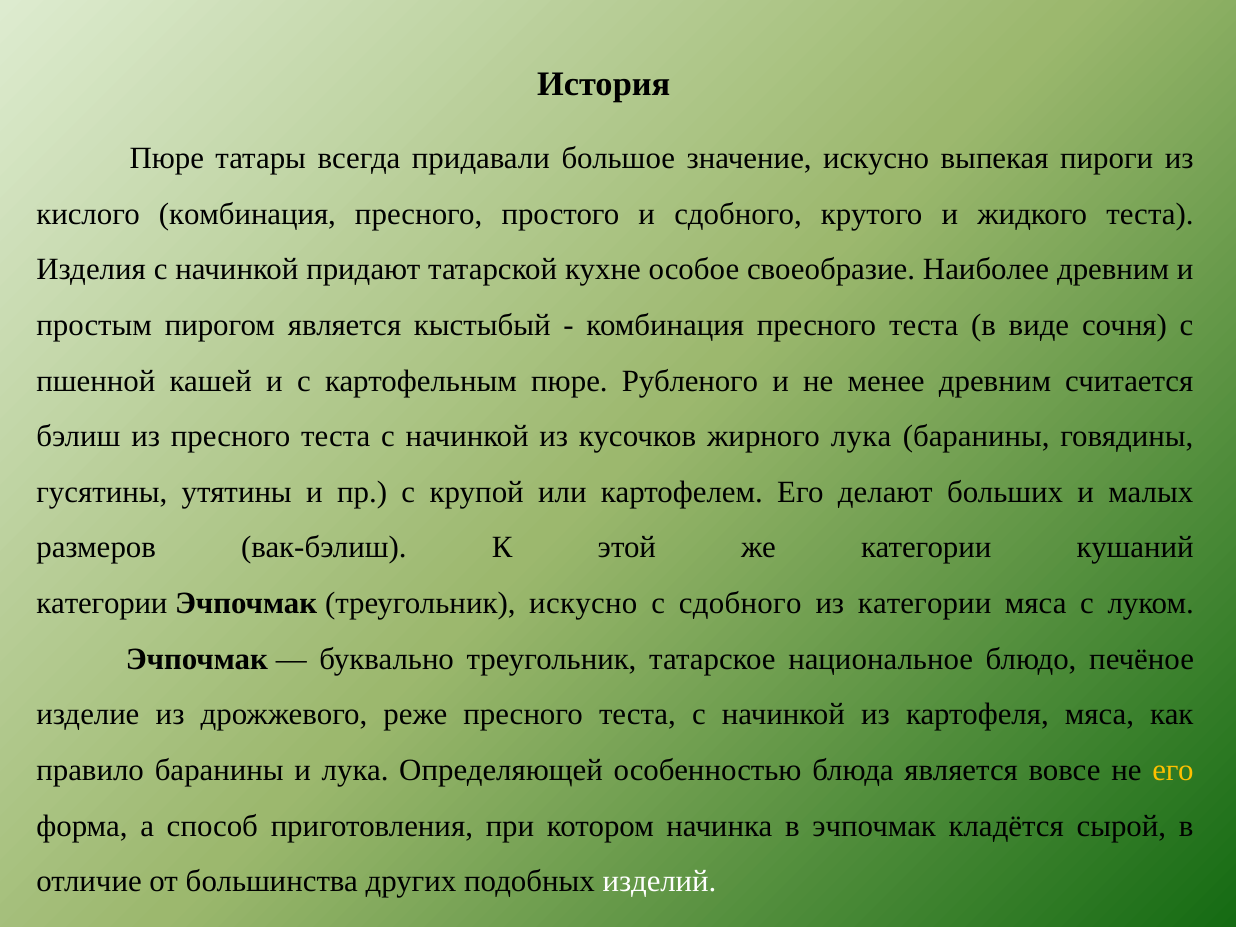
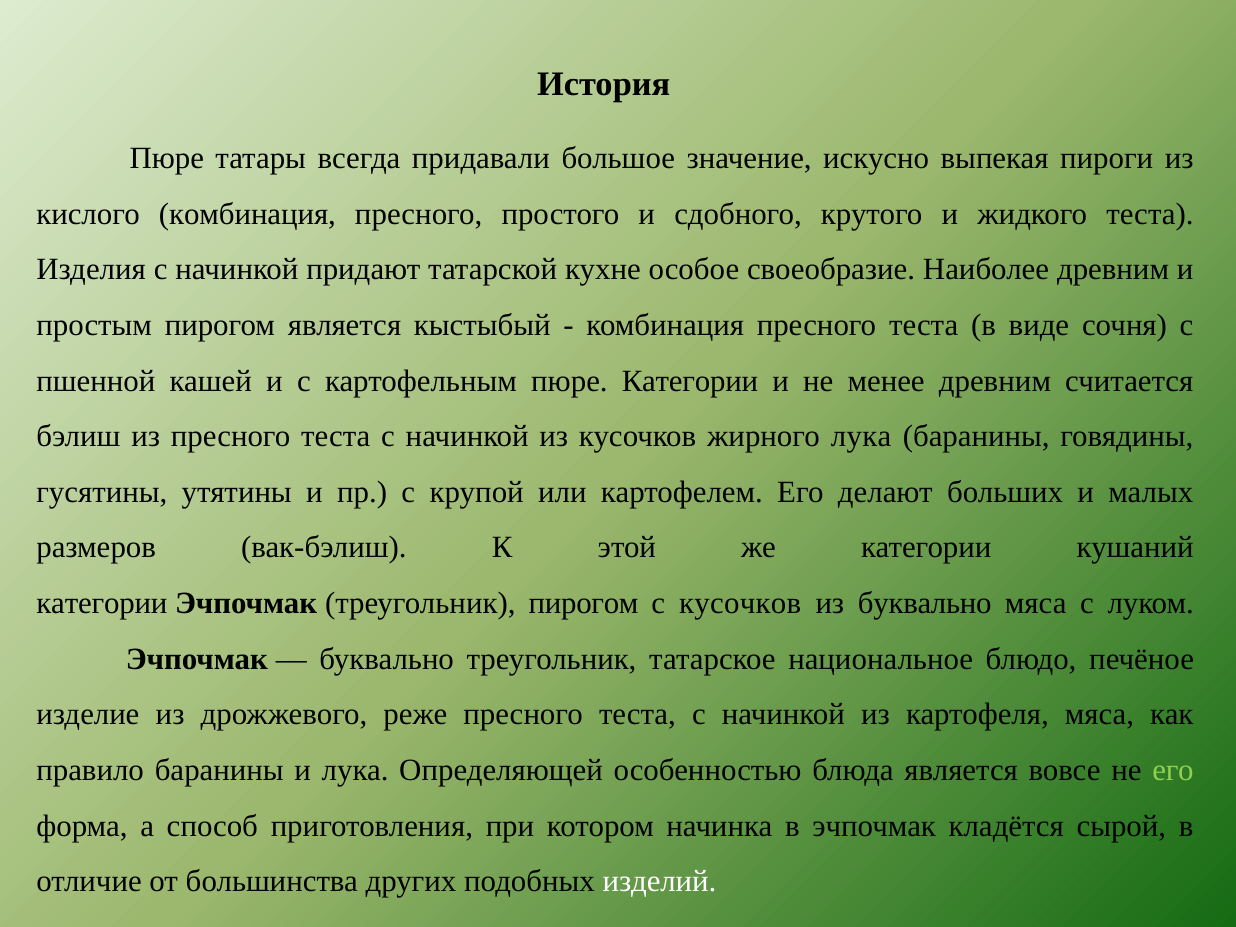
пюре Рубленого: Рубленого -> Категории (690, 381)
треугольник искусно: искусно -> пирогом (584, 603)
с сдобного: сдобного -> кусочков (740, 603)
из категории: категории -> буквально (925, 603)
его colour: yellow -> light green (1173, 770)
